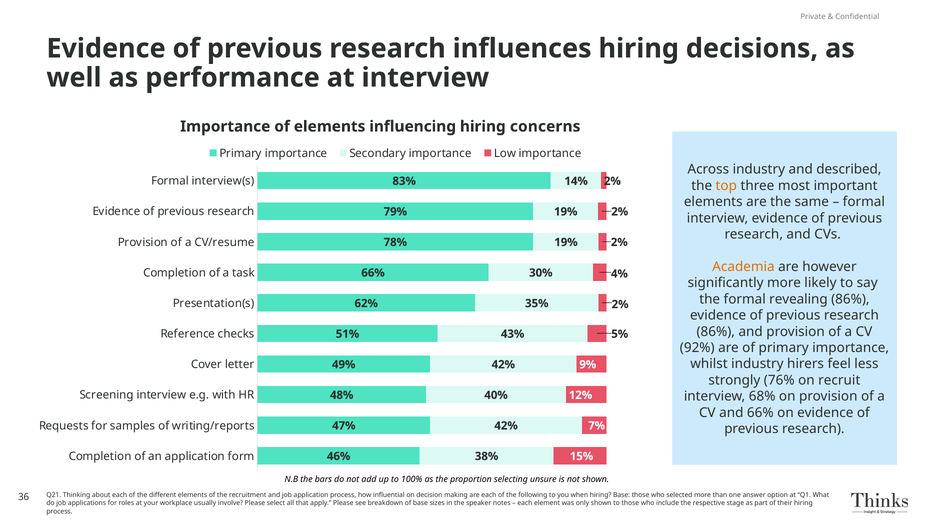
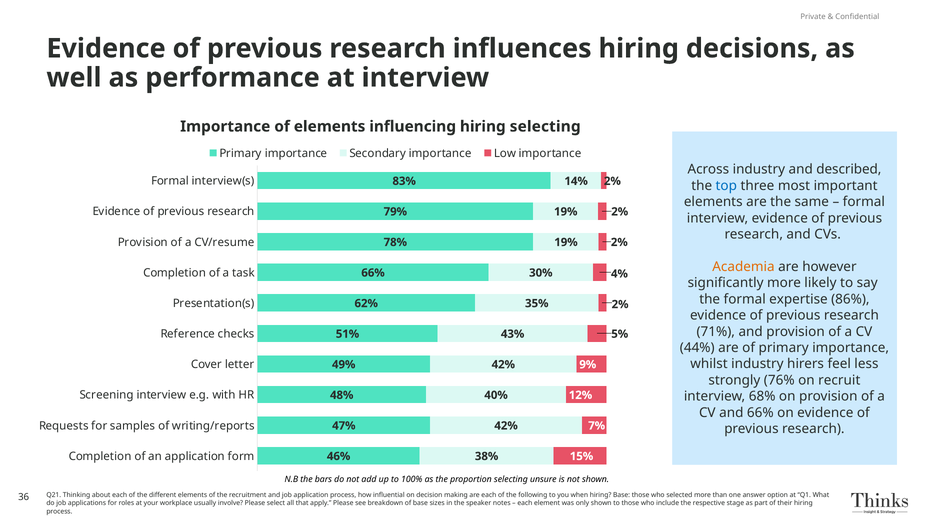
hiring concerns: concerns -> selecting (545, 126)
top colour: orange -> blue (726, 186)
revealing: revealing -> expertise (798, 299)
86%: 86% -> 71% (716, 331)
92%: 92% -> 44% (697, 348)
